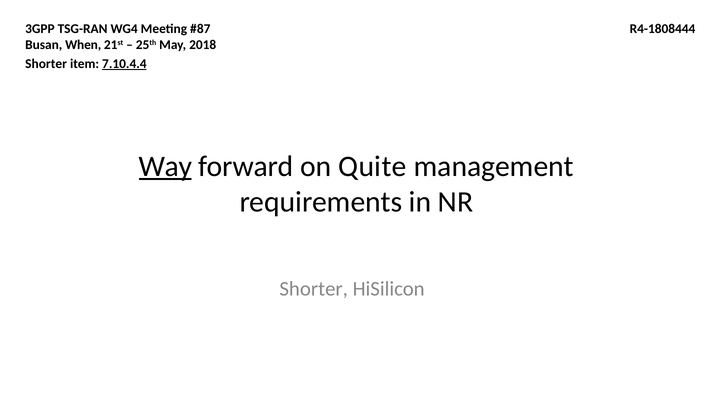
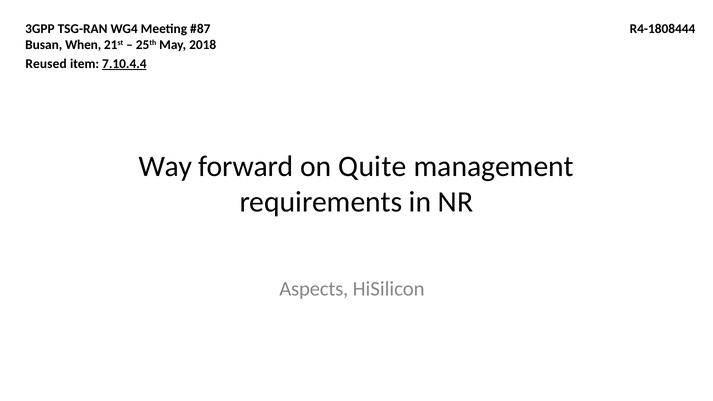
Shorter: Shorter -> Reused (46, 64)
Way underline: present -> none (166, 166)
Shorter: Shorter -> Aspects (314, 289)
